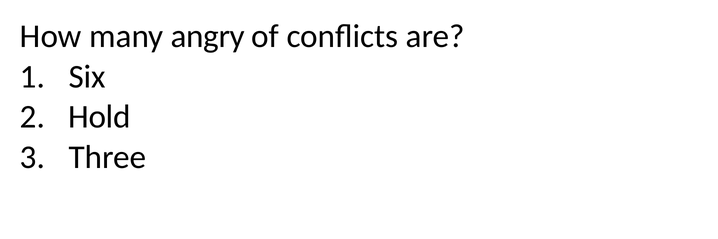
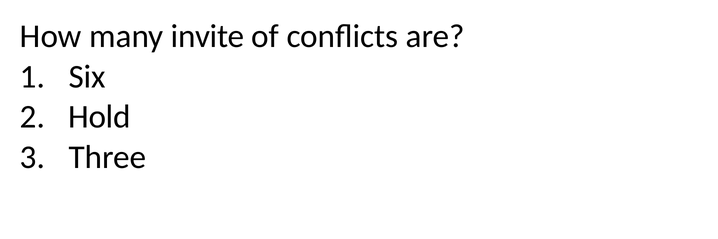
angry: angry -> invite (208, 36)
